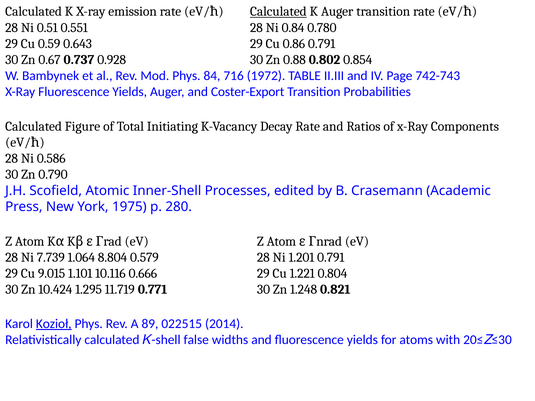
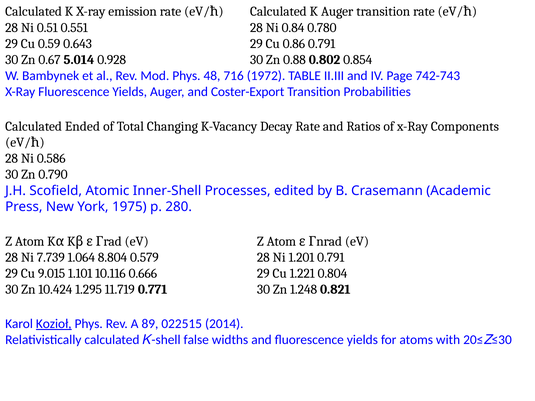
Calculated underline: present -> none (278, 12)
0.737: 0.737 -> 5.014 (79, 60)
84: 84 -> 48 (212, 76)
Figure: Figure -> Ended (82, 127)
Initiating: Initiating -> Changing (172, 127)
